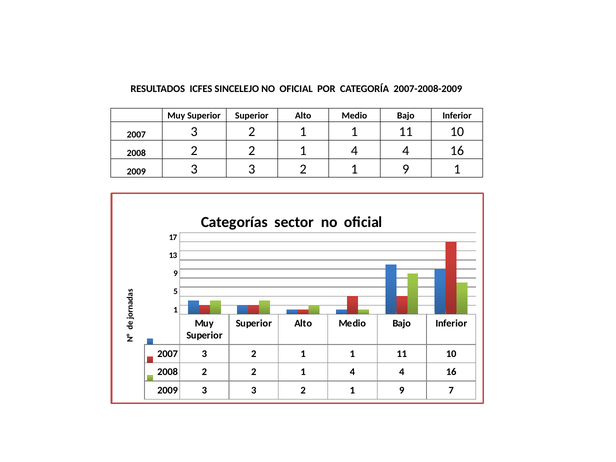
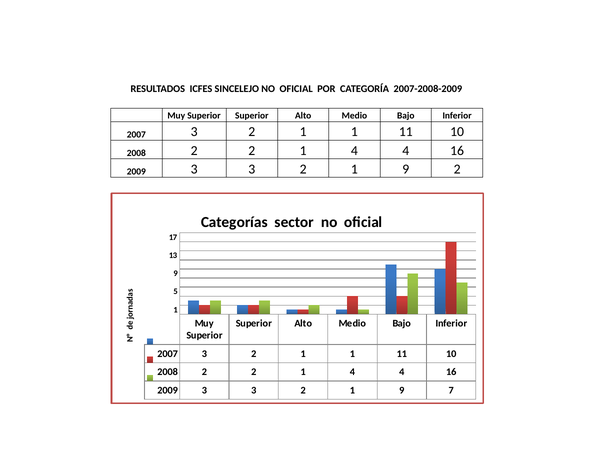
9 1: 1 -> 2 (457, 169)
